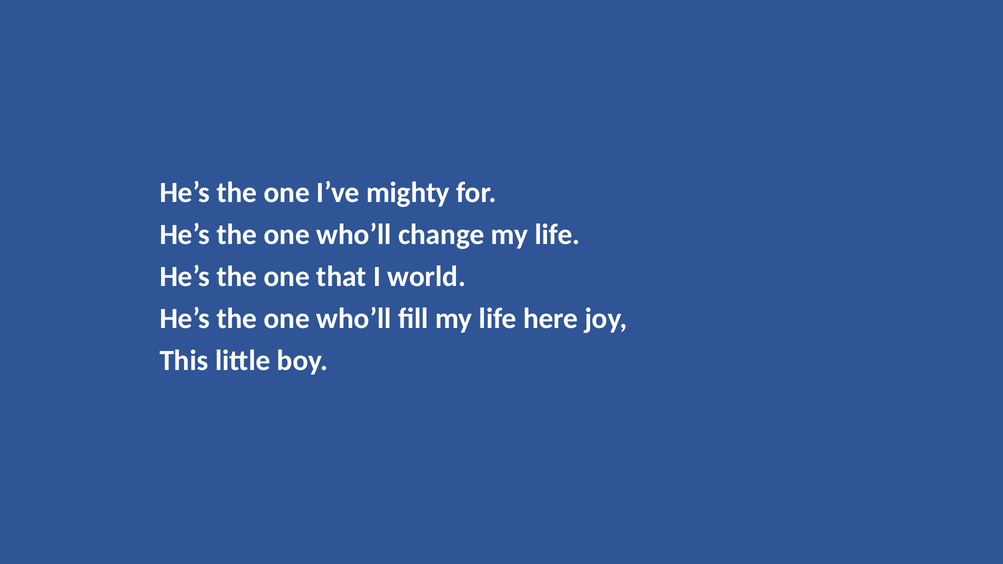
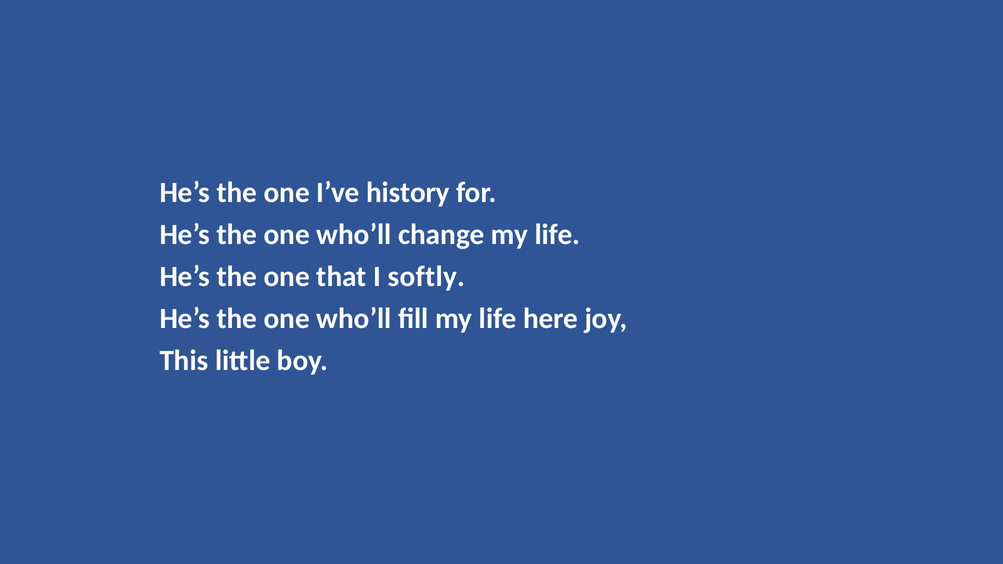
mighty: mighty -> history (408, 193)
world: world -> softly (427, 277)
